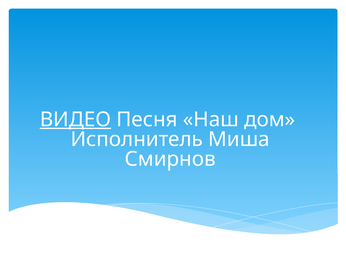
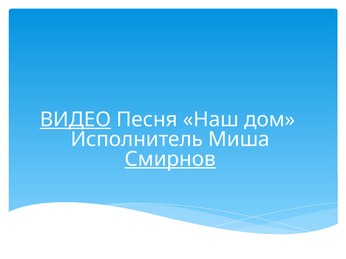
Смирнов underline: none -> present (170, 159)
